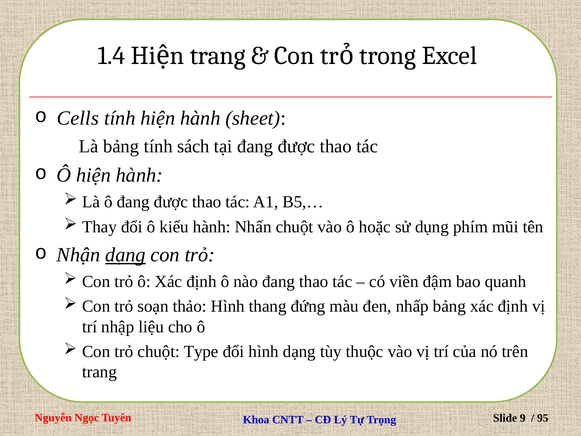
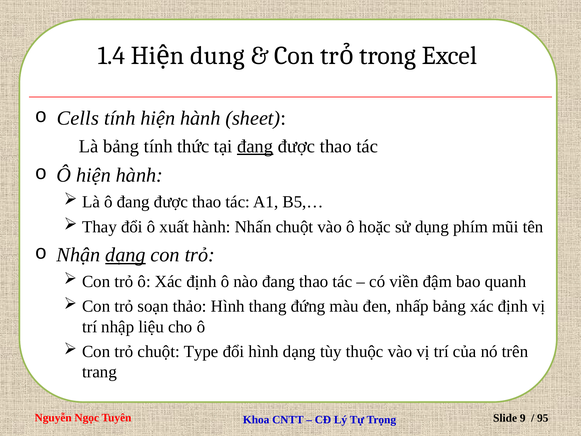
trang: trang -> dung (217, 56)
sách: sách -> thức (193, 146)
đang underline: none -> present (255, 146)
kiểu: kiểu -> xuất (174, 227)
